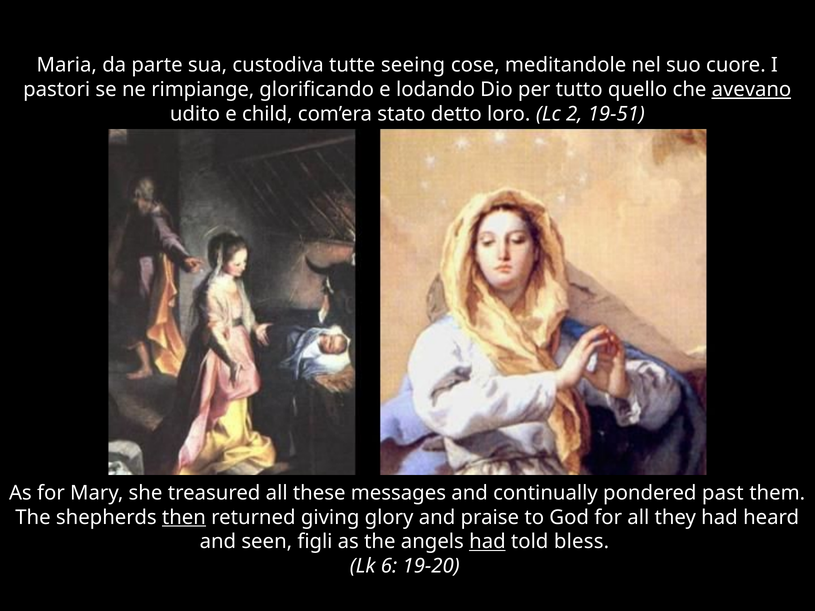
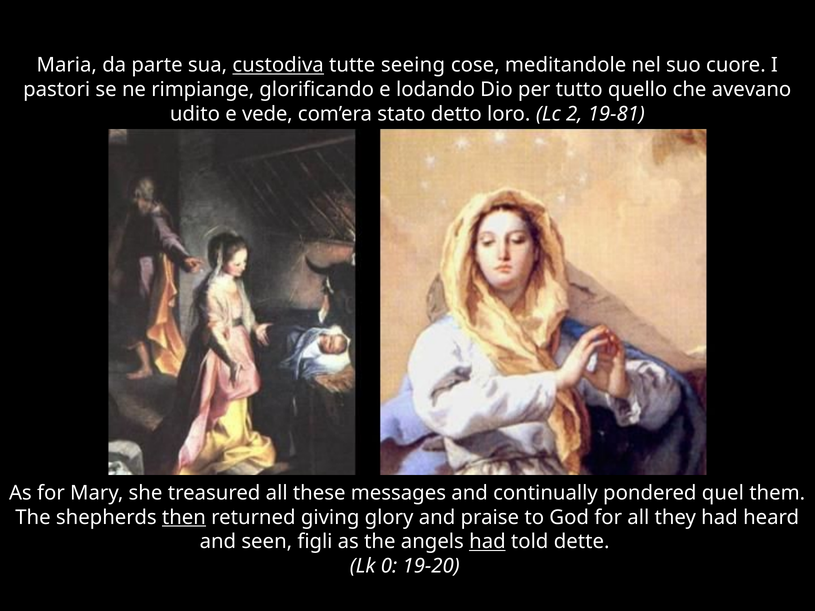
custodiva underline: none -> present (278, 65)
avevano underline: present -> none (752, 90)
child: child -> vede (267, 114)
19-51: 19-51 -> 19-81 (616, 114)
past: past -> quel (723, 493)
bless: bless -> dette (582, 542)
6: 6 -> 0 (389, 566)
